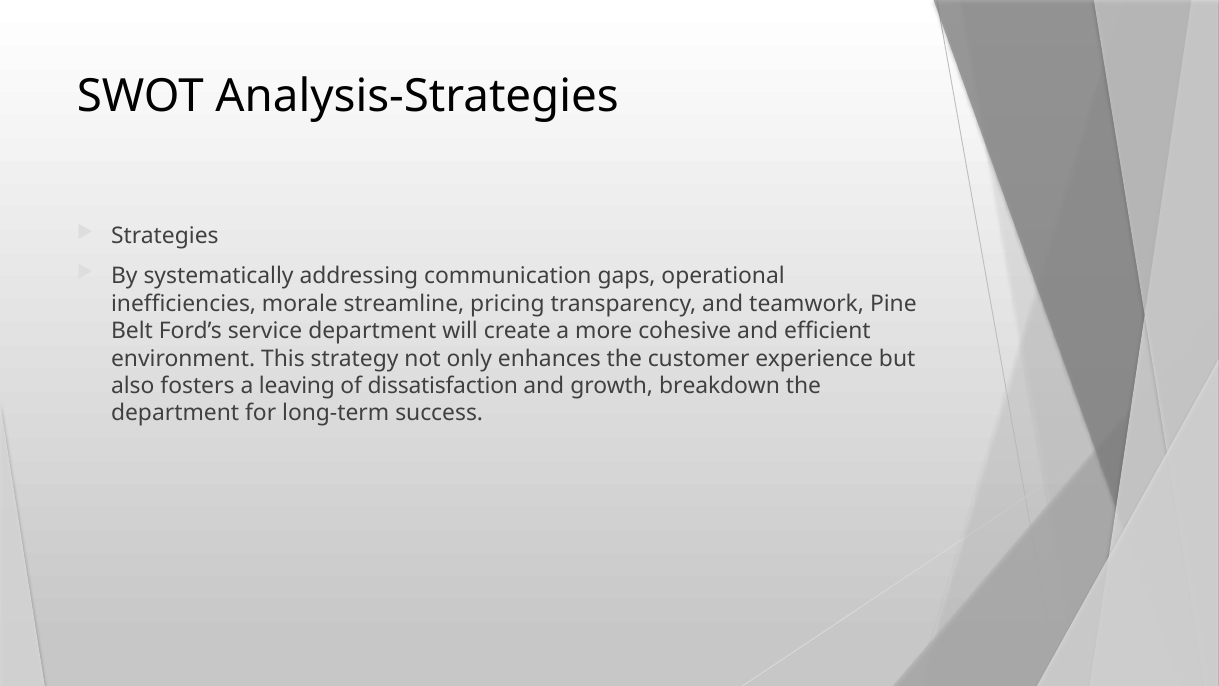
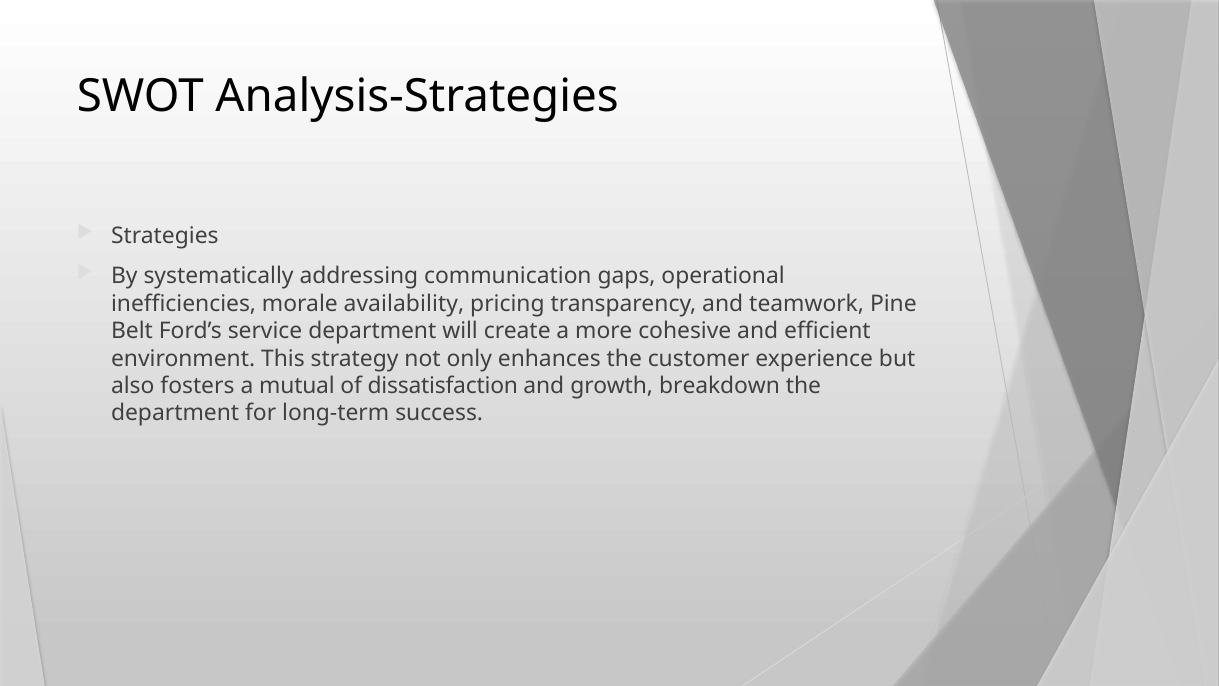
streamline: streamline -> availability (404, 303)
leaving: leaving -> mutual (297, 386)
